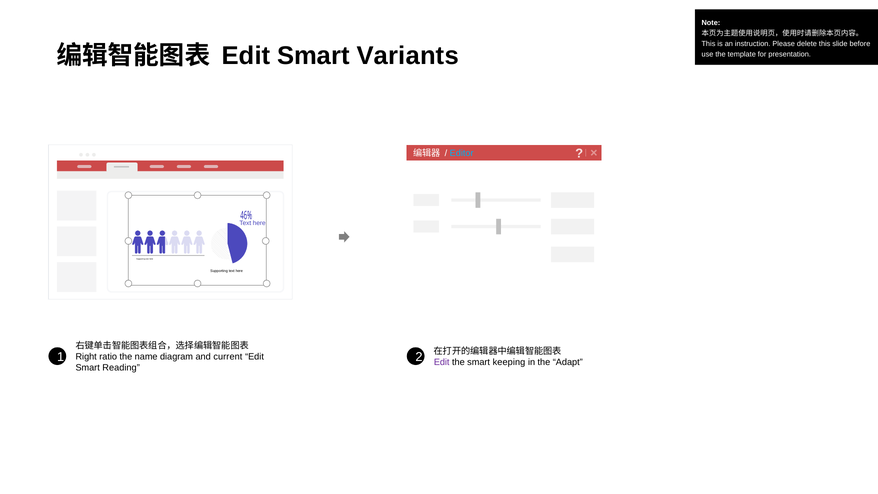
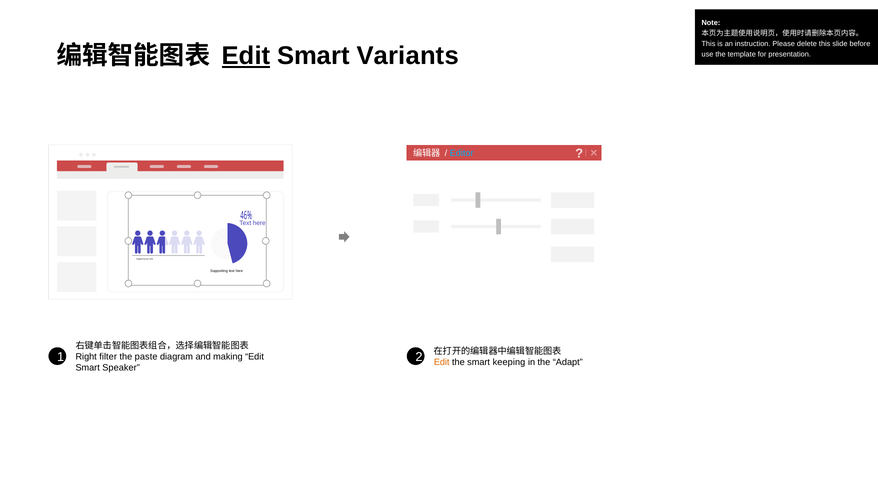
Edit underline: none -> present (246, 56)
ratio: ratio -> filter (108, 357)
name: name -> paste (146, 357)
current: current -> making (228, 357)
Edit colour: purple -> orange (442, 362)
Reading: Reading -> Speaker (121, 368)
